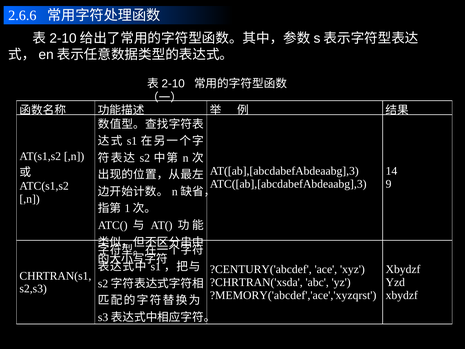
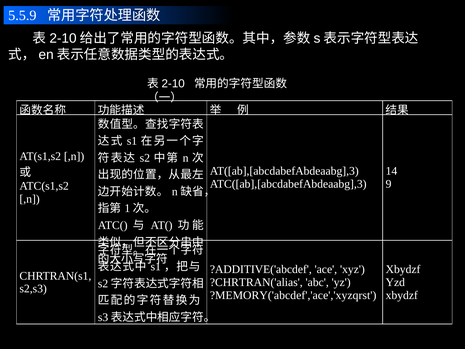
2.6.6: 2.6.6 -> 5.5.9 (22, 16)
?CENTURY('abcdef: ?CENTURY('abcdef -> ?ADDITIVE('abcdef (261, 269)
?CHRTRAN('xsda: ?CHRTRAN('xsda -> ?CHRTRAN('alias (256, 282)
